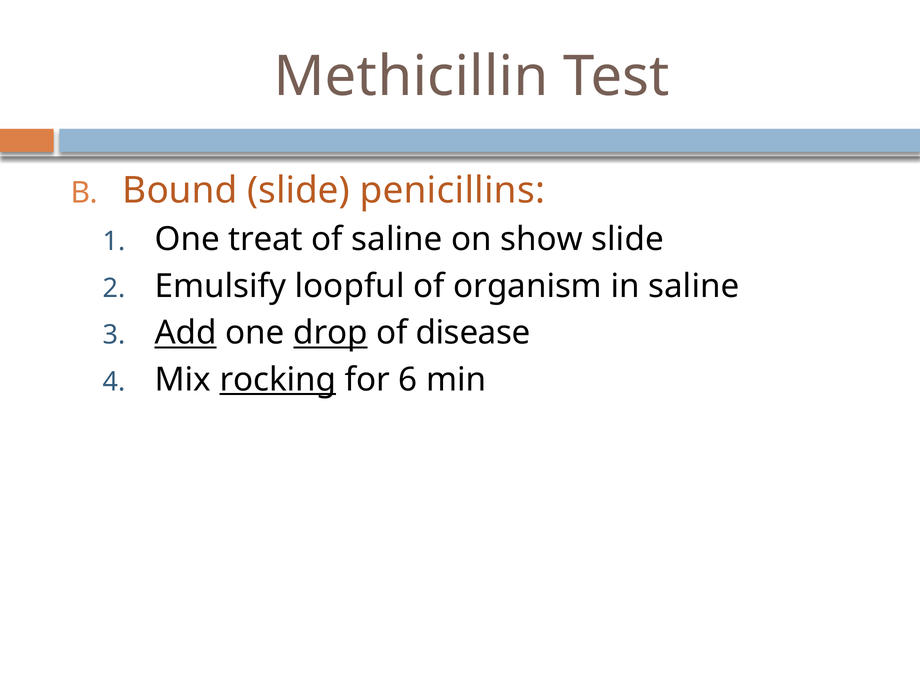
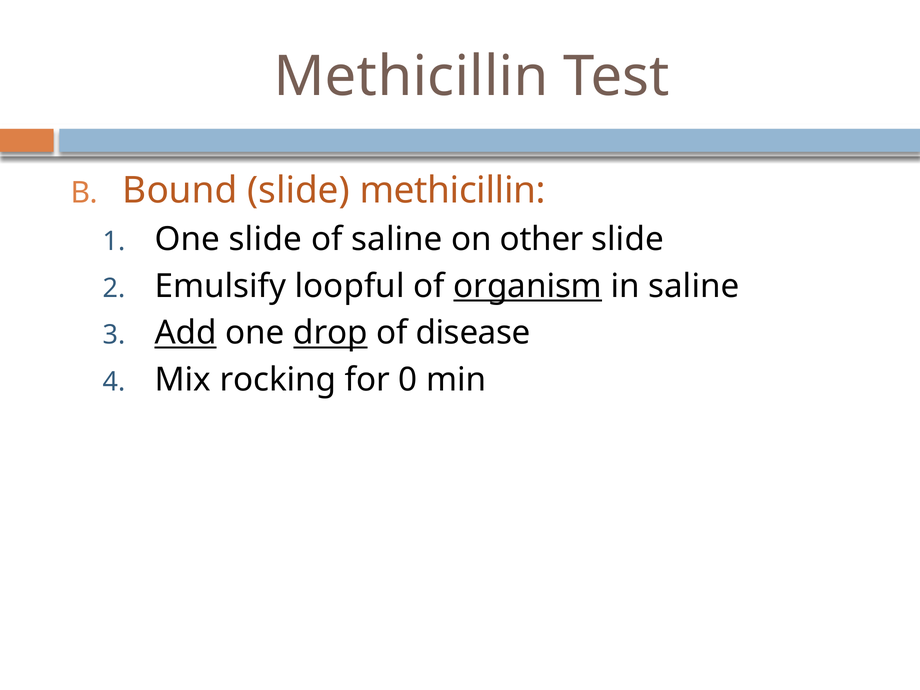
slide penicillins: penicillins -> methicillin (453, 190)
One treat: treat -> slide (265, 239)
show: show -> other (542, 239)
organism underline: none -> present (528, 286)
rocking underline: present -> none (278, 380)
6: 6 -> 0 (408, 380)
